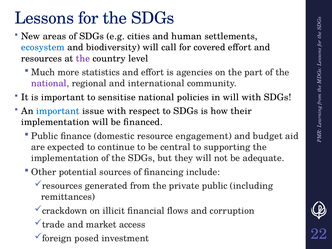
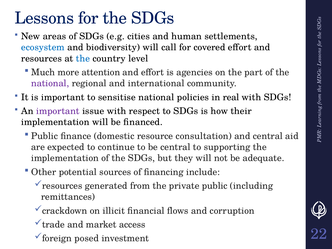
the colour: purple -> blue (83, 58)
statistics: statistics -> attention (101, 72)
in will: will -> real (231, 97)
important colour: blue -> purple (58, 111)
engagement: engagement -> consultation (204, 136)
and budget: budget -> central (268, 136)
